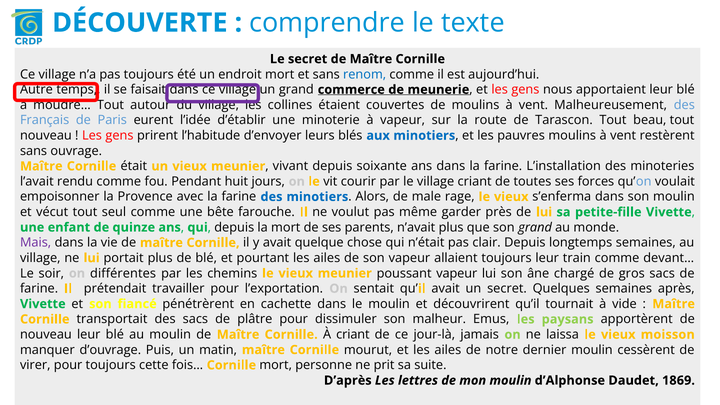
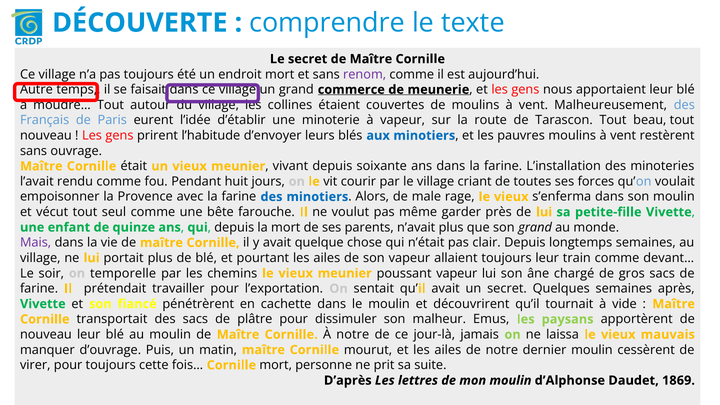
renom colour: blue -> purple (365, 74)
différentes: différentes -> temporelle (123, 273)
À criant: criant -> notre (353, 335)
moisson: moisson -> mauvais (668, 335)
